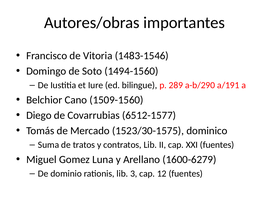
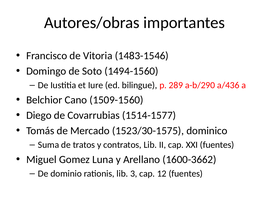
a/191: a/191 -> a/436 (228, 85)
6512-1577: 6512-1577 -> 1514-1577 (149, 115)
1600-6279: 1600-6279 -> 1600-3662 (189, 159)
